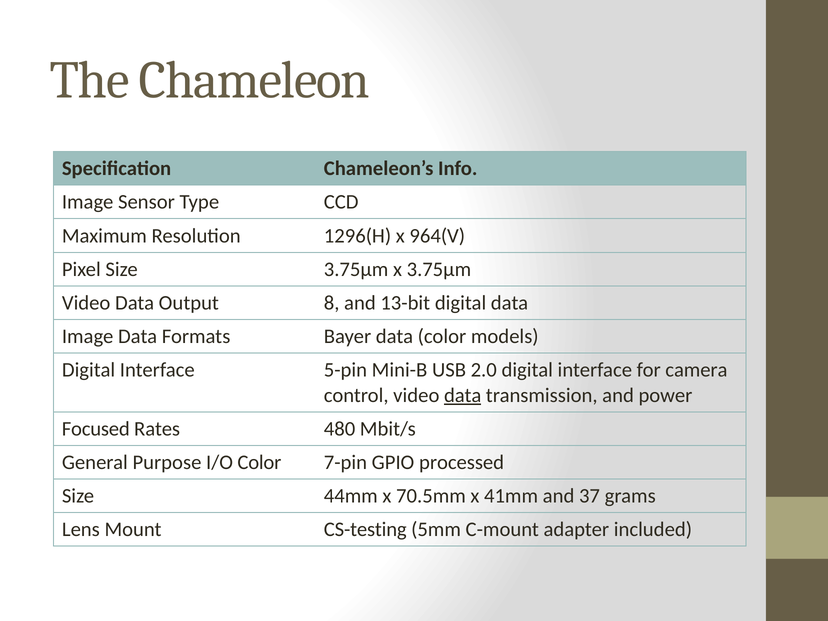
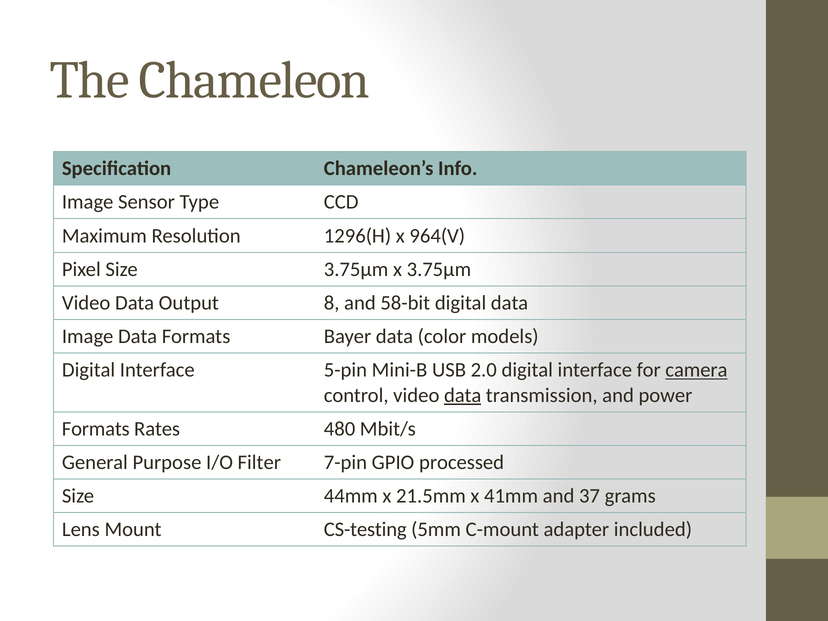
13-bit: 13-bit -> 58-bit (405, 303)
camera underline: none -> present (696, 370)
Focused: Focused -> Formats (96, 429)
I/O Color: Color -> Filter (259, 462)
70.5mm: 70.5mm -> 21.5mm (431, 496)
